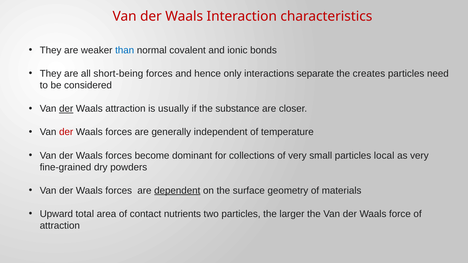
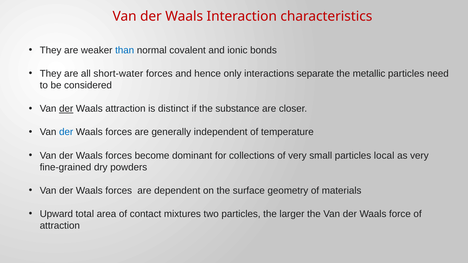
short-being: short-being -> short-water (118, 74)
creates: creates -> metallic (369, 74)
usually: usually -> distinct (173, 109)
der colour: red -> blue (66, 132)
dependent underline: present -> none (177, 191)
nutrients: nutrients -> mixtures (182, 214)
